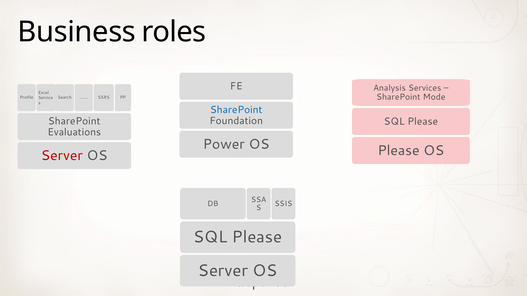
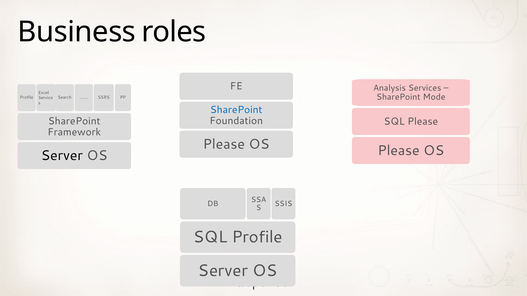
Evaluations: Evaluations -> Framework (74, 132)
Power: Power -> Please (224, 144)
Server colour: red -> black (62, 156)
Please: Please -> Profile (257, 237)
